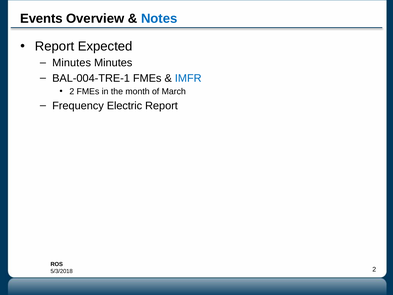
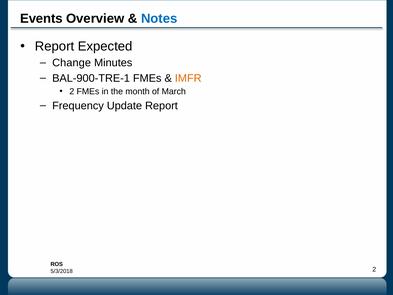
Minutes: Minutes -> Change (72, 63)
BAL-004-TRE-1: BAL-004-TRE-1 -> BAL-900-TRE-1 (91, 78)
IMFR colour: blue -> orange (188, 78)
Electric: Electric -> Update (124, 106)
